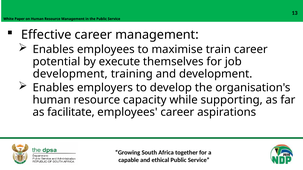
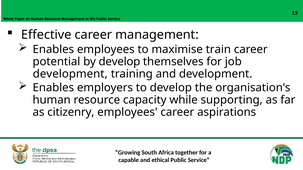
by execute: execute -> develop (119, 62)
facilitate: facilitate -> citizenry (71, 112)
